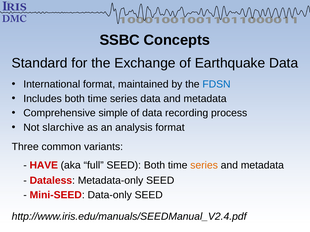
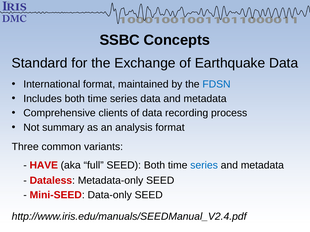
simple: simple -> clients (113, 113)
slarchive: slarchive -> summary (63, 128)
series colour: orange -> blue (204, 166)
